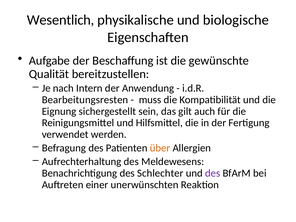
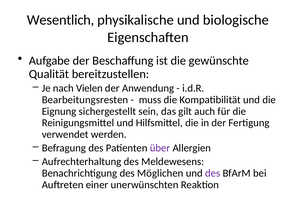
Intern: Intern -> Vielen (89, 88)
über colour: orange -> purple (160, 148)
Schlechter: Schlechter -> Möglichen (160, 173)
